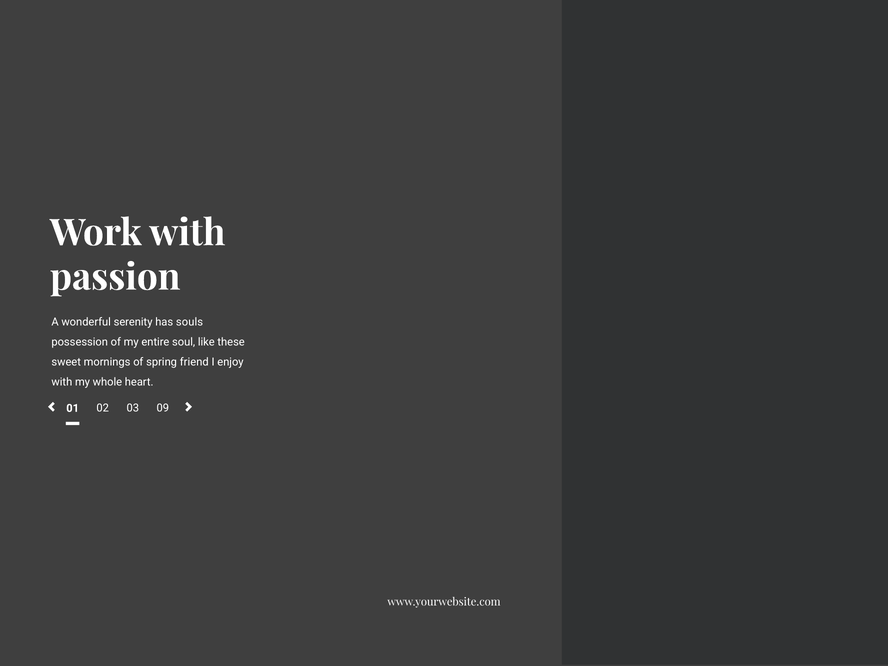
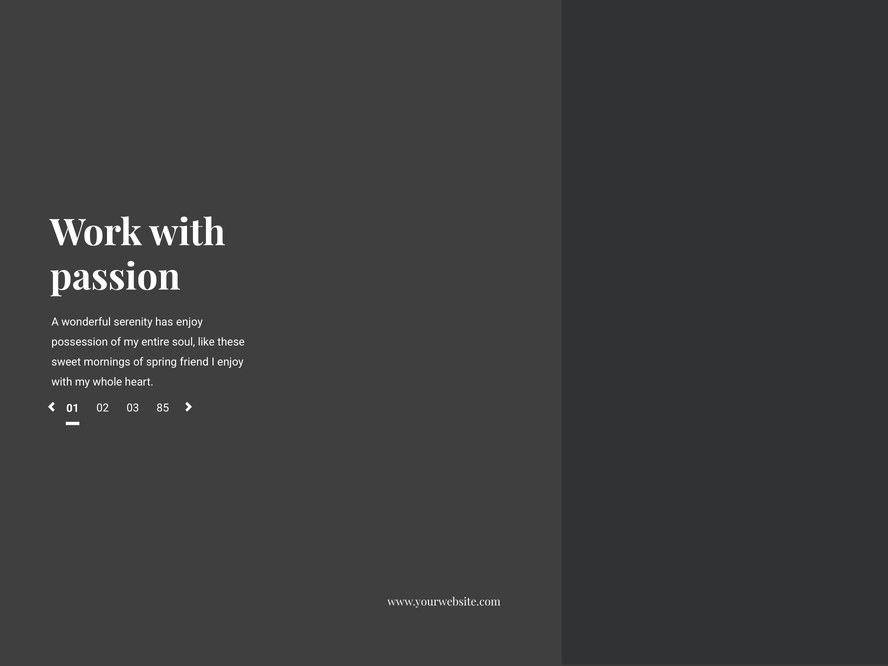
has souls: souls -> enjoy (190, 322)
09: 09 -> 85 (163, 408)
